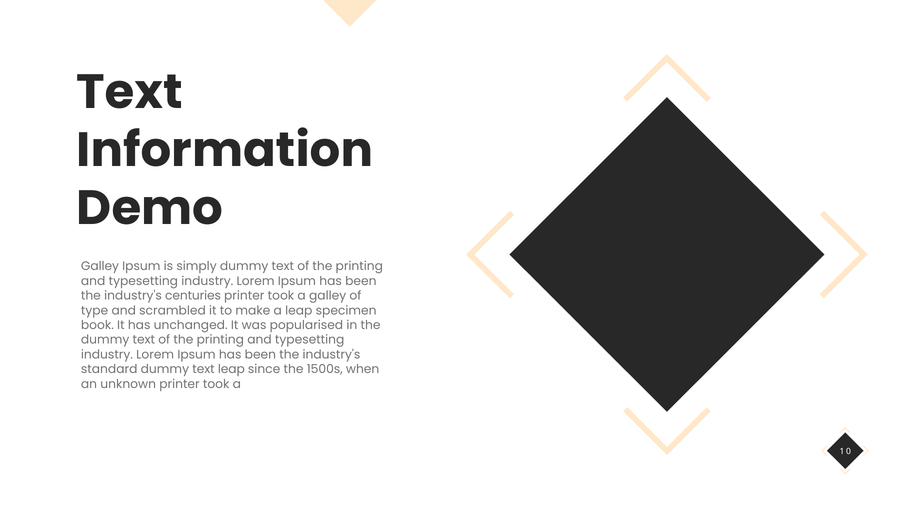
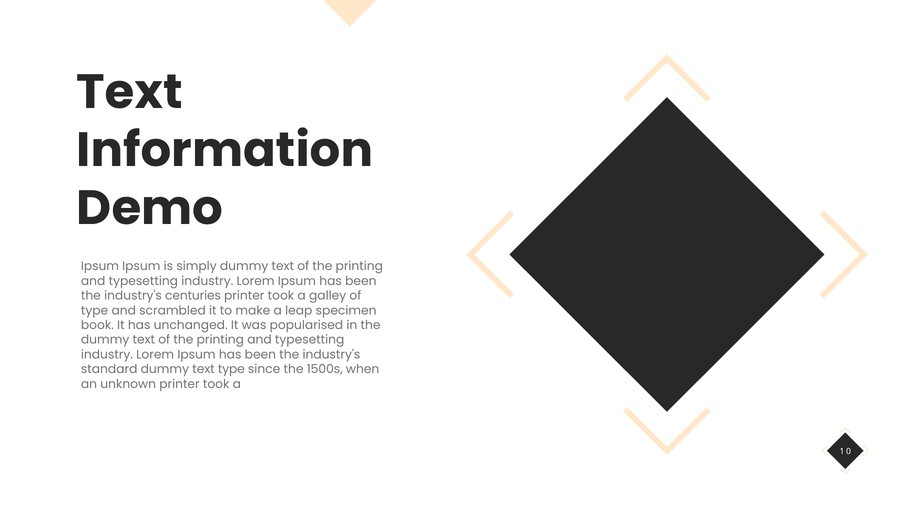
Galley: Galley -> Ipsum (100, 267)
text leap: leap -> type (231, 370)
